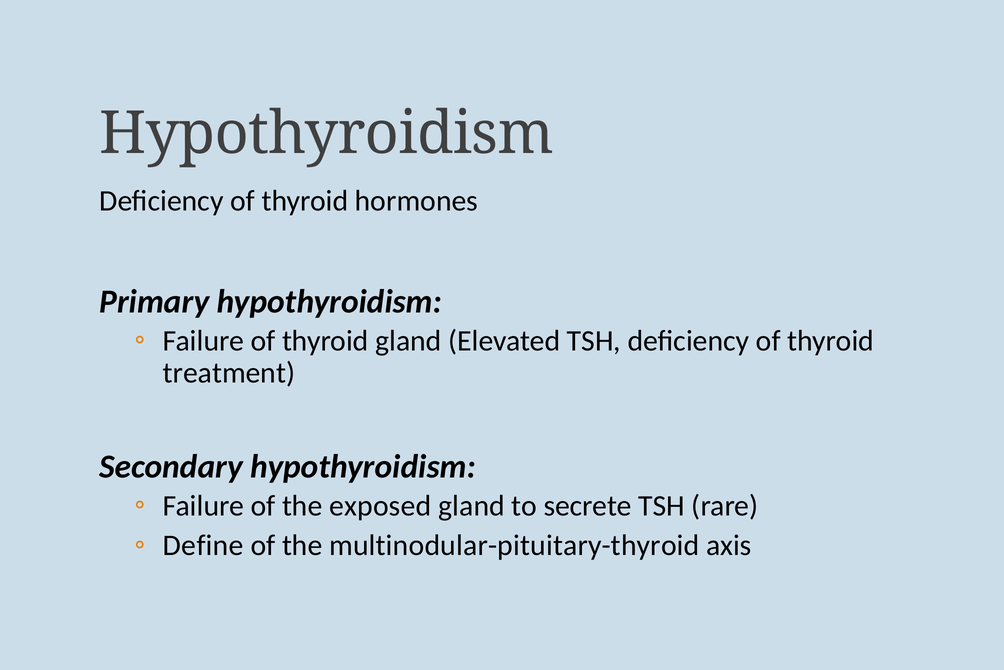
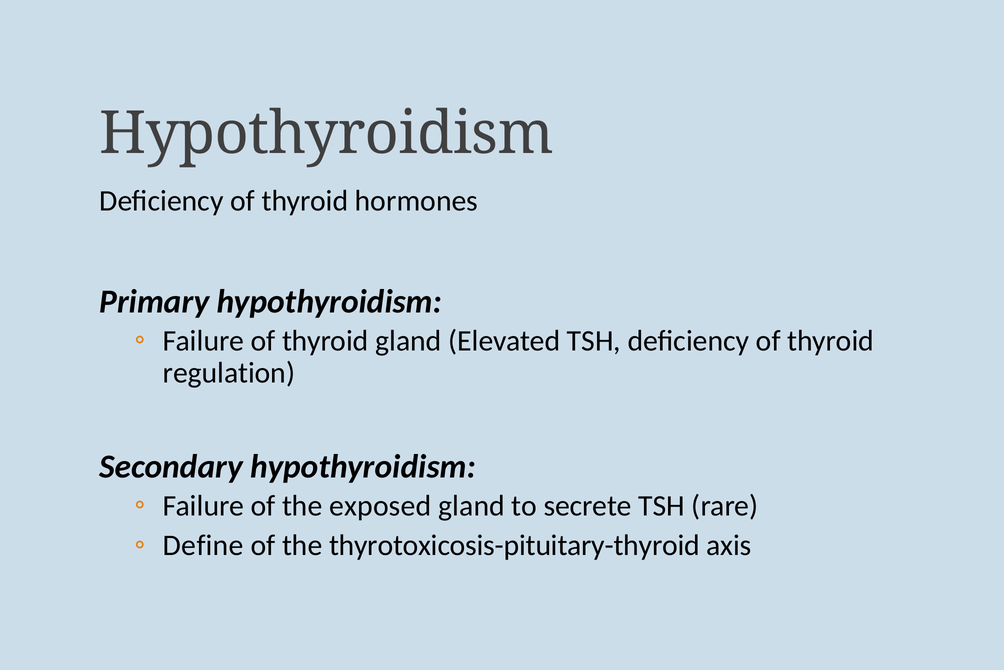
treatment: treatment -> regulation (229, 373)
multinodular-pituitary-thyroid: multinodular-pituitary-thyroid -> thyrotoxicosis-pituitary-thyroid (514, 545)
